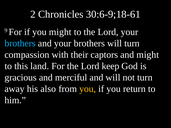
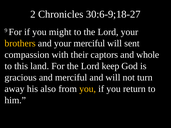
30:6-9;18-61: 30:6-9;18-61 -> 30:6-9;18-27 (113, 14)
brothers colour: light blue -> yellow (20, 43)
and your brothers: brothers -> merciful (89, 43)
will turn: turn -> sent (132, 43)
and might: might -> whole (148, 55)
